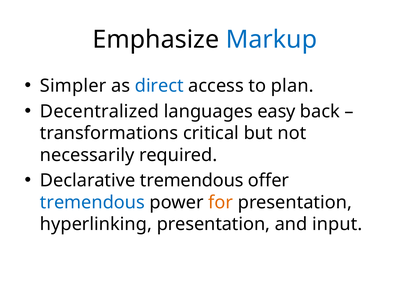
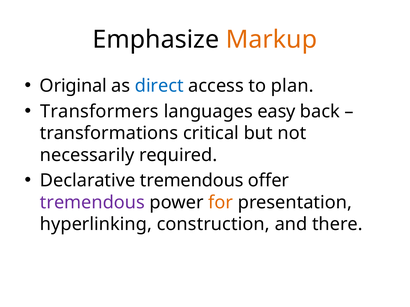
Markup colour: blue -> orange (271, 40)
Simpler: Simpler -> Original (73, 86)
Decentralized: Decentralized -> Transformers (99, 112)
tremendous colour: blue -> purple (92, 203)
hyperlinking presentation: presentation -> construction (213, 225)
input: input -> there (337, 225)
